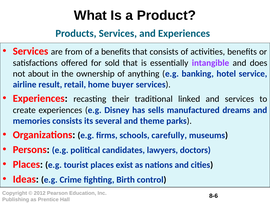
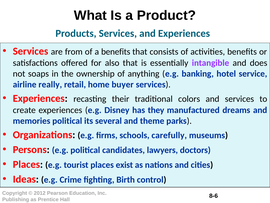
sold: sold -> also (112, 63)
about: about -> soaps (38, 74)
result: result -> really (50, 84)
linked: linked -> colors (189, 99)
sells: sells -> they (156, 110)
memories consists: consists -> political (67, 121)
